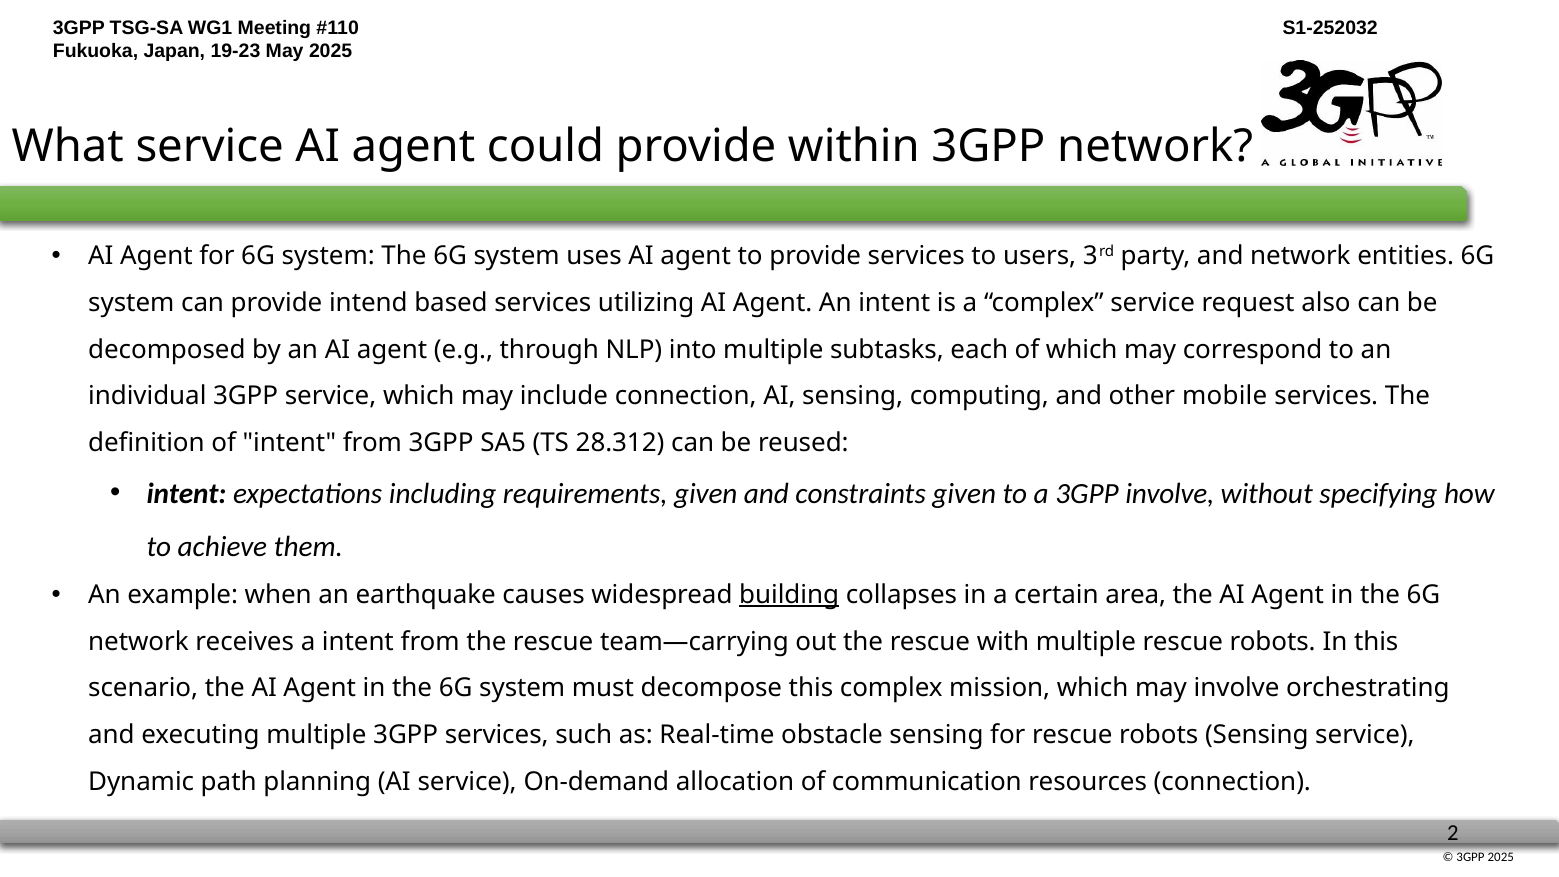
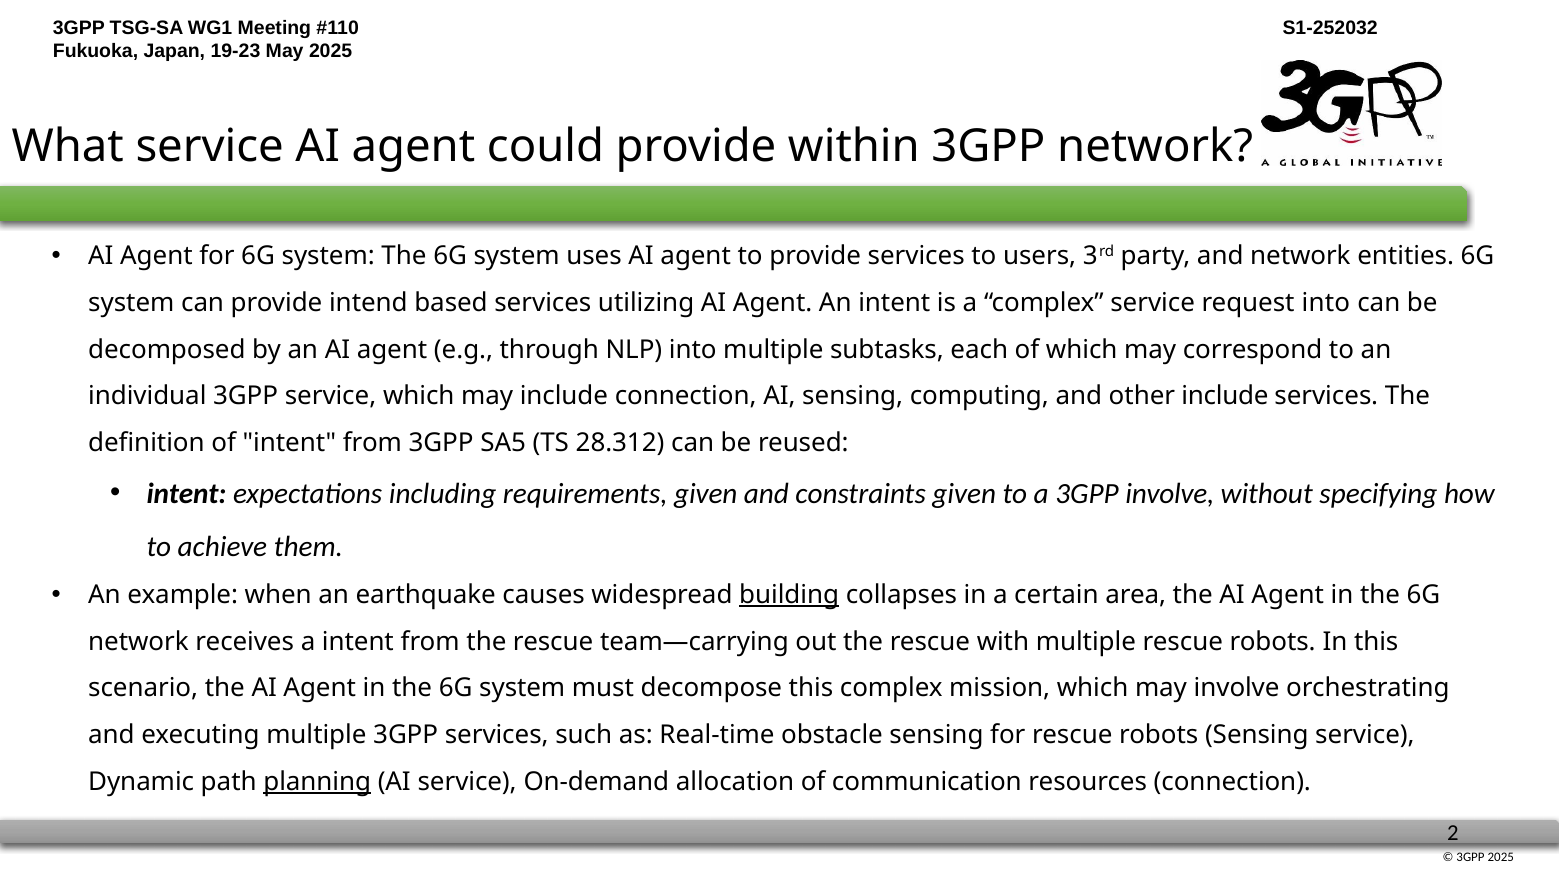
request also: also -> into (1326, 303)
other mobile: mobile -> include (1225, 396)
planning underline: none -> present (317, 782)
